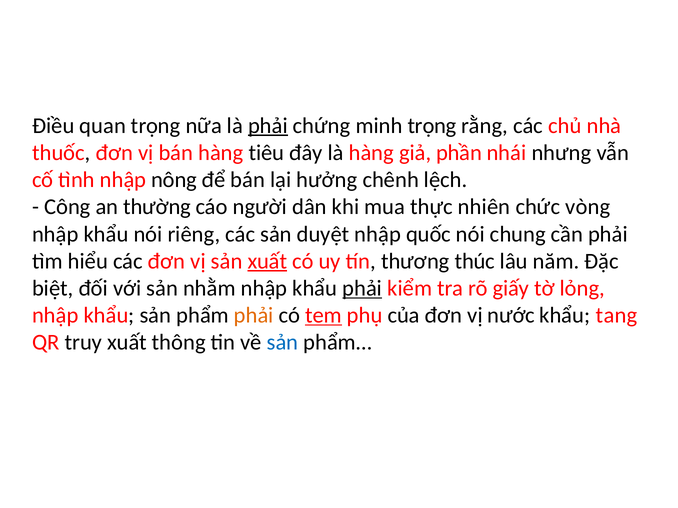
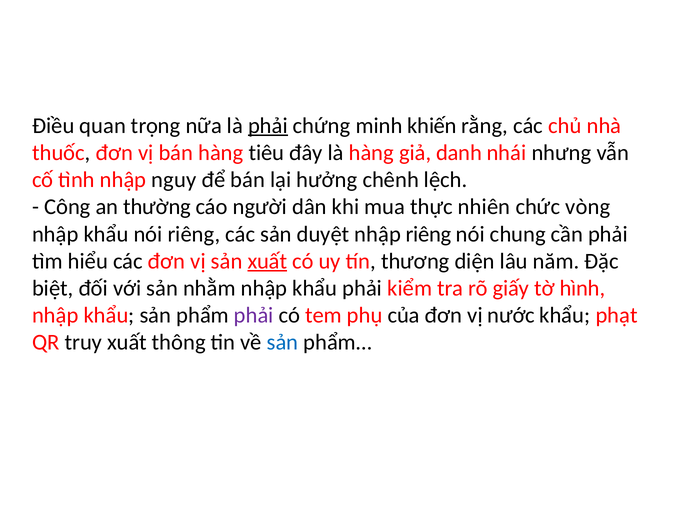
minh trọng: trọng -> khiến (432, 126)
phần: phần -> danh (459, 153)
nông: nông -> nguy (174, 180)
nhập quốc: quốc -> riêng (429, 234)
thúc: thúc -> diện (475, 261)
phải underline: present -> none (362, 289)
lỏng: lỏng -> hình (582, 289)
phải colour: orange -> purple (254, 316)
tem underline: present -> none (324, 316)
tang: tang -> phạt (617, 316)
